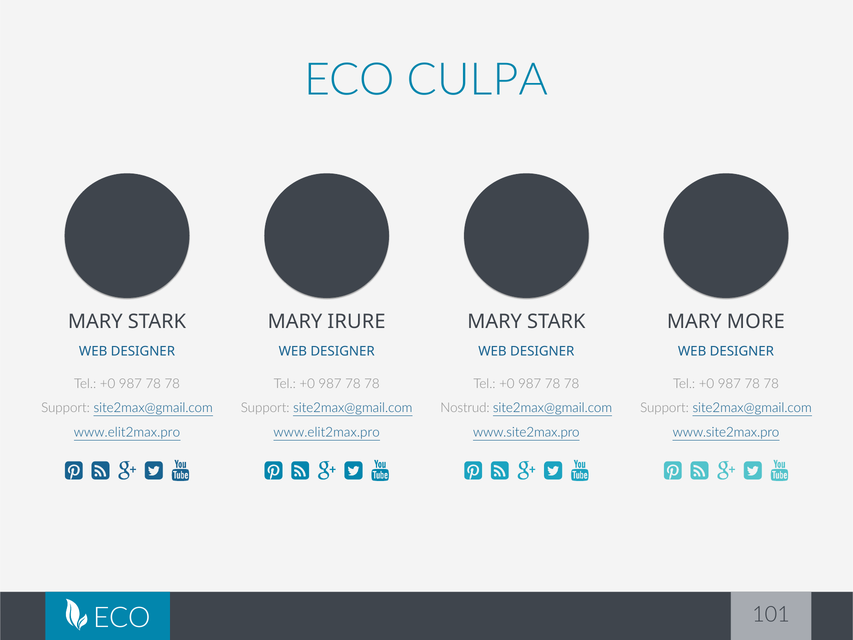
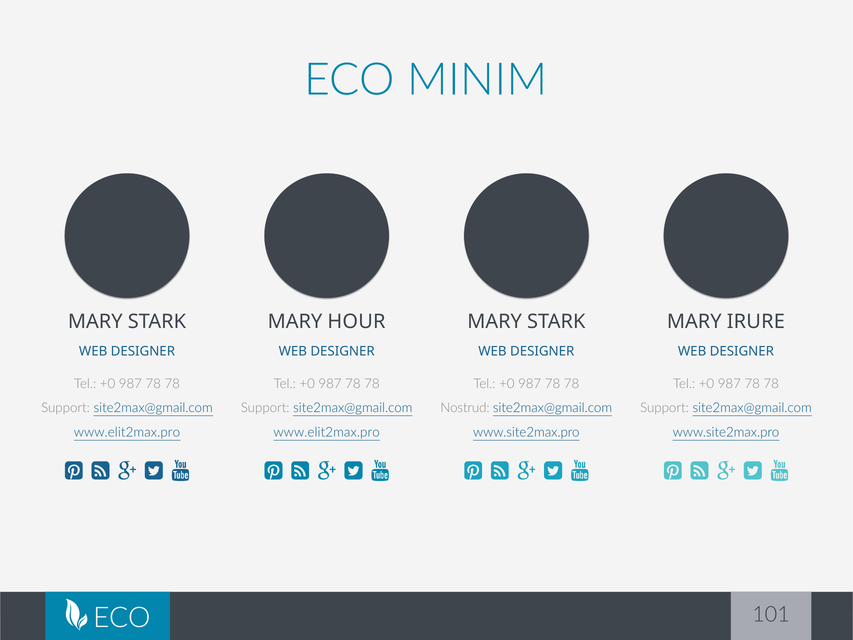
CULPA: CULPA -> MINIM (477, 80)
IRURE: IRURE -> HOUR (356, 322)
MORE: MORE -> IRURE (756, 322)
